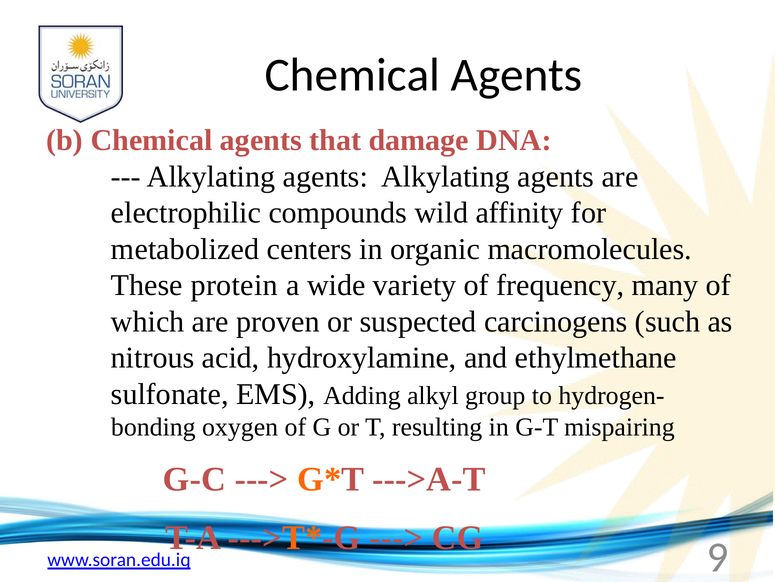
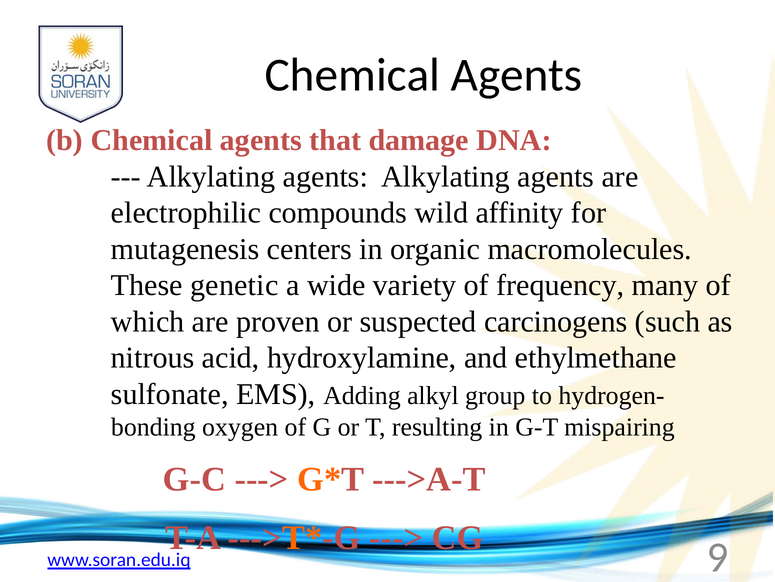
metabolized: metabolized -> mutagenesis (185, 249)
protein: protein -> genetic (234, 285)
